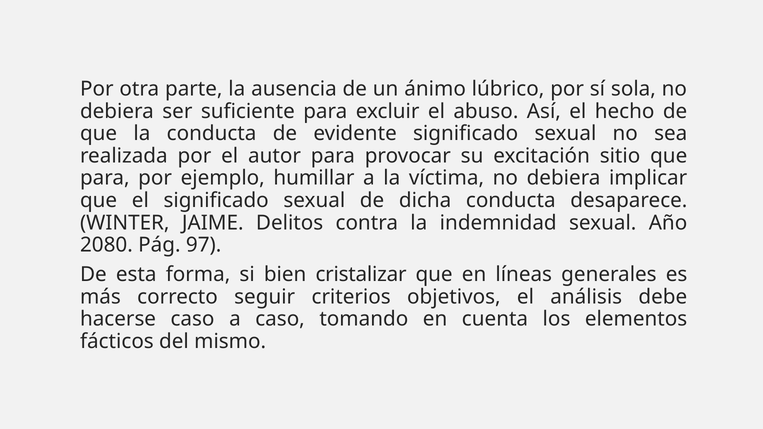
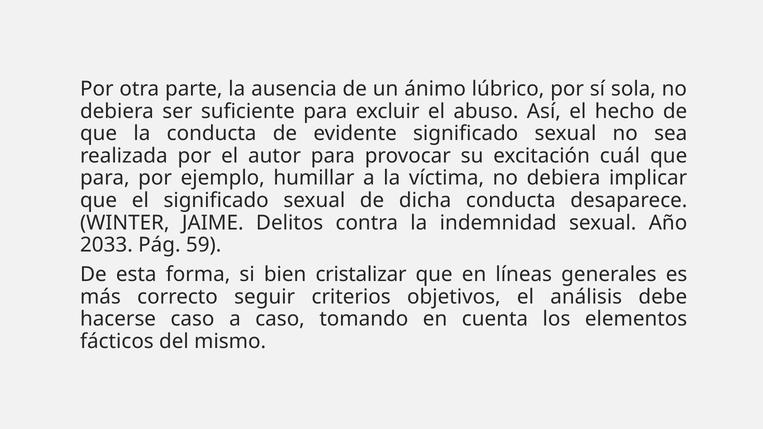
sitio: sitio -> cuál (620, 156)
2080: 2080 -> 2033 (106, 245)
97: 97 -> 59 (204, 245)
